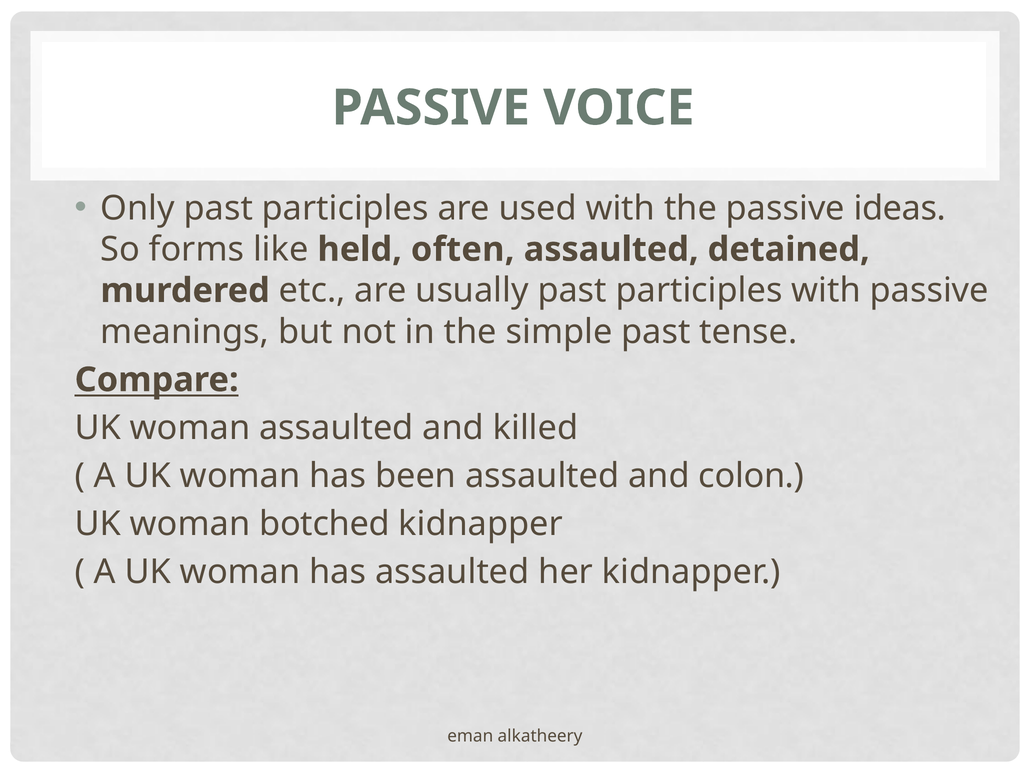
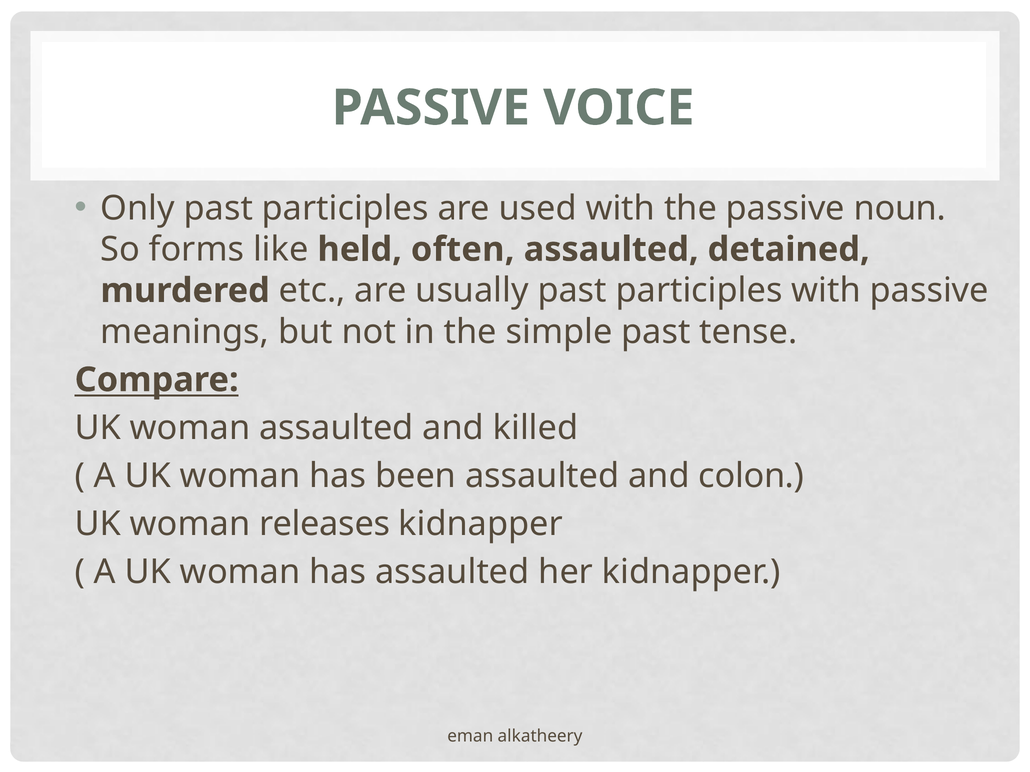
ideas: ideas -> noun (900, 208)
botched: botched -> releases (325, 524)
